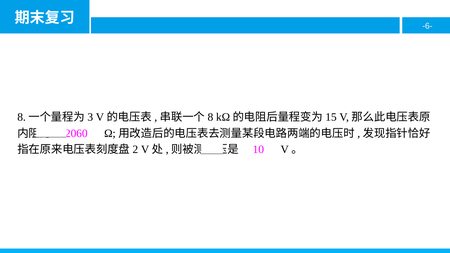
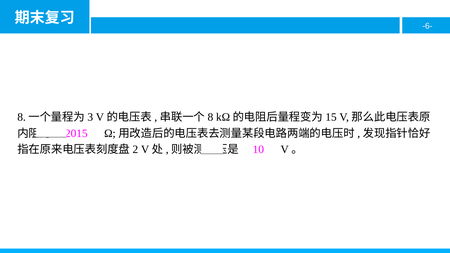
2060: 2060 -> 2015 (76, 133)
